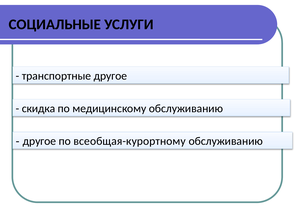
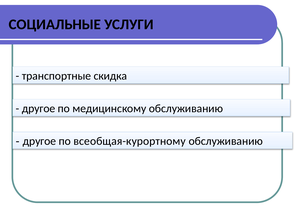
транспортные другое: другое -> скидка (110, 76)
скидка: скидка -> другое (39, 109)
